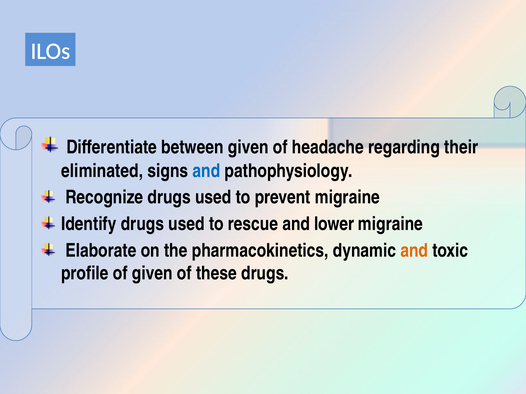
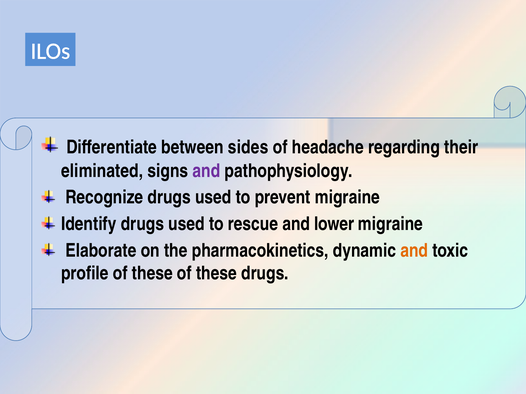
between given: given -> sides (248, 147)
and colour: blue -> purple (206, 171)
profile of given: given -> these (152, 274)
